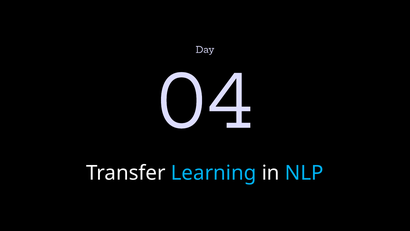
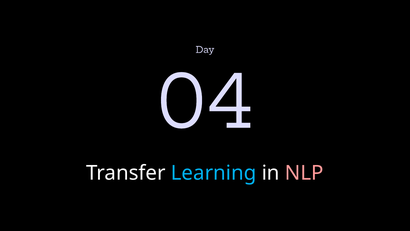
NLP colour: light blue -> pink (304, 173)
